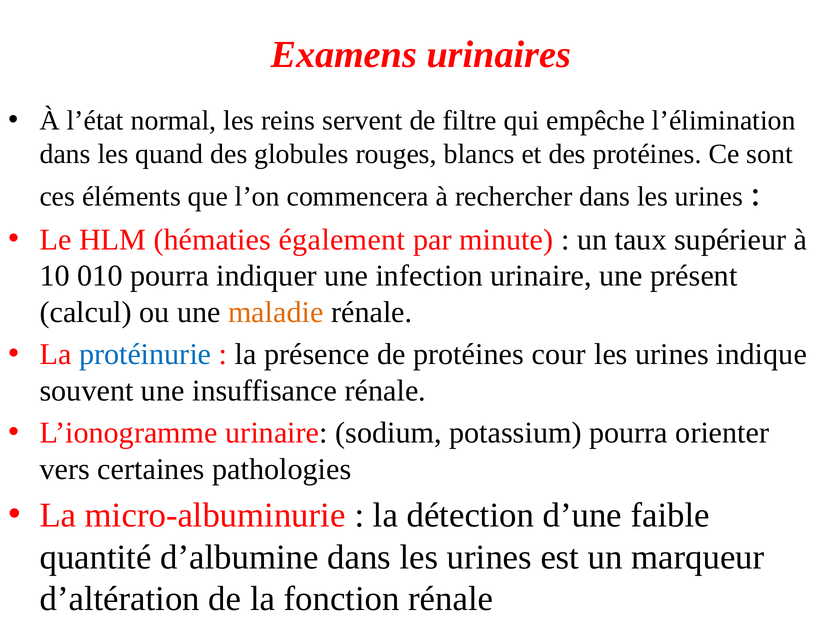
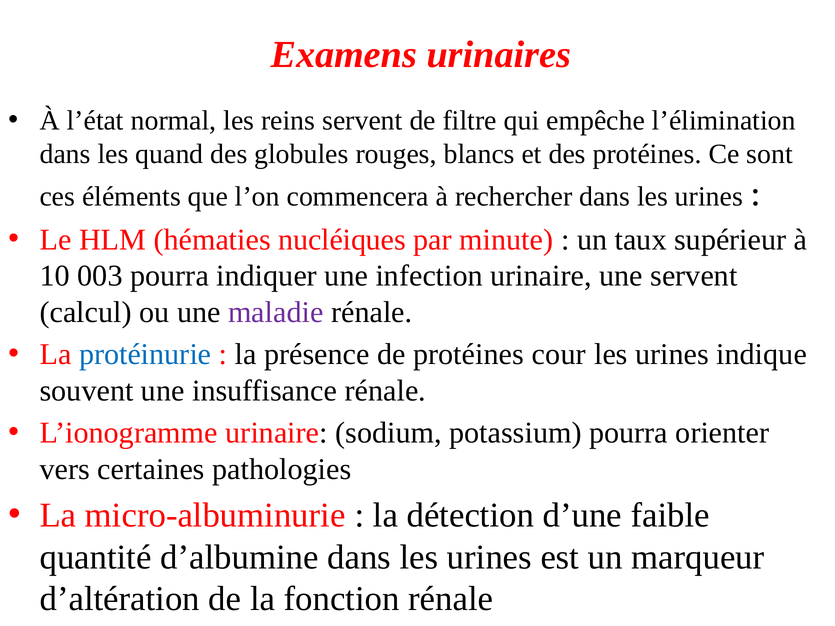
également: également -> nucléiques (342, 240)
010: 010 -> 003 (100, 276)
une présent: présent -> servent (694, 276)
maladie colour: orange -> purple (276, 312)
